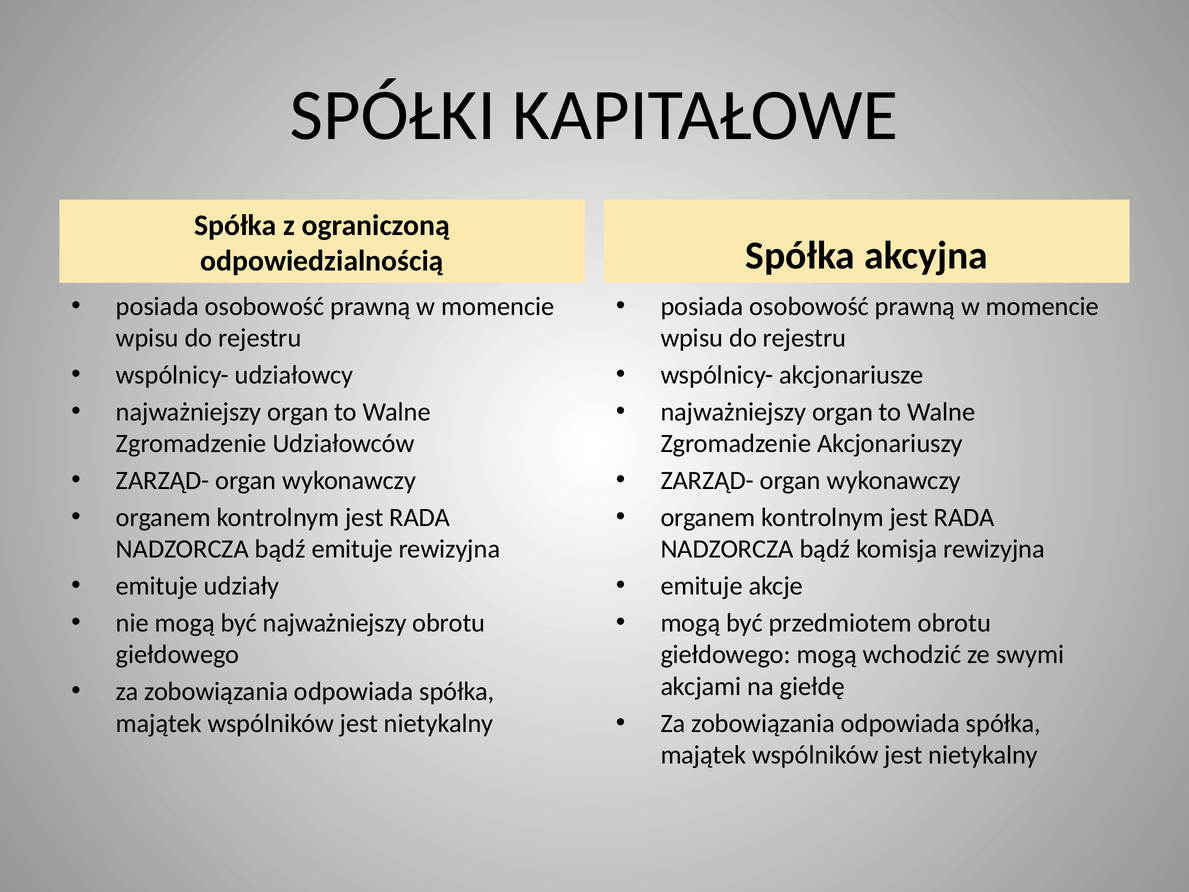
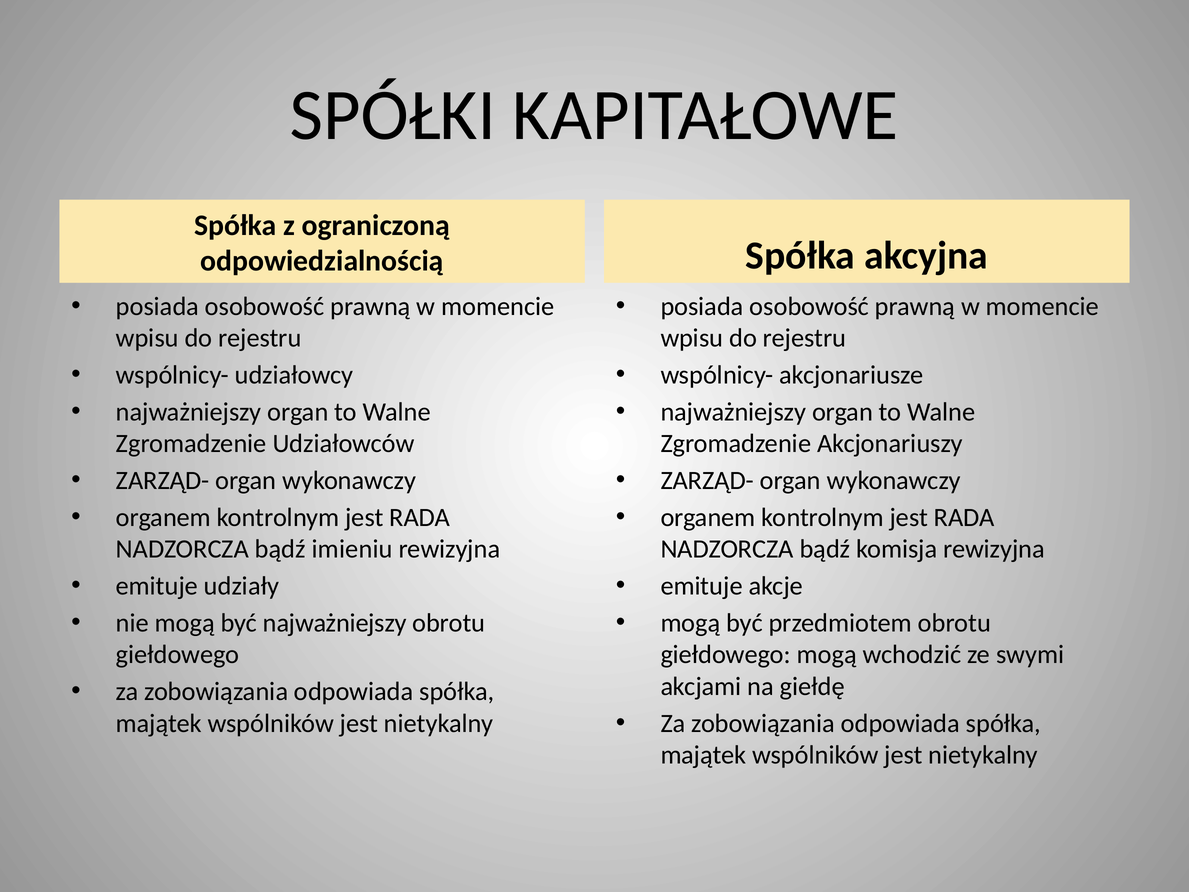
bądź emituje: emituje -> imieniu (352, 549)
